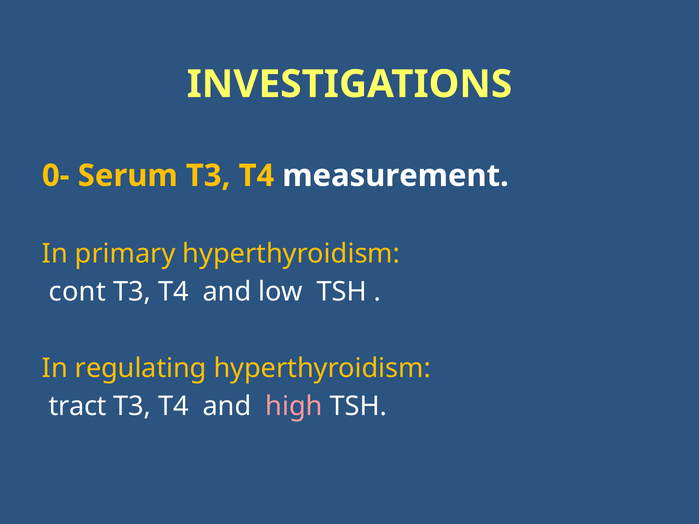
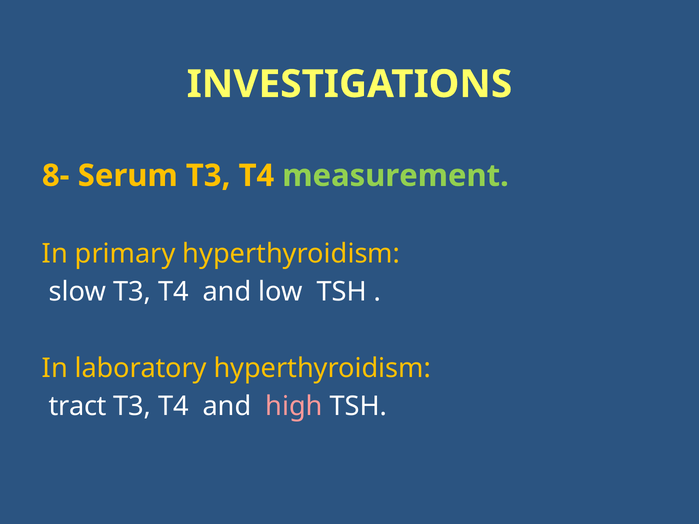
0-: 0- -> 8- (56, 176)
measurement colour: white -> light green (396, 176)
cont: cont -> slow (78, 292)
regulating: regulating -> laboratory (141, 368)
